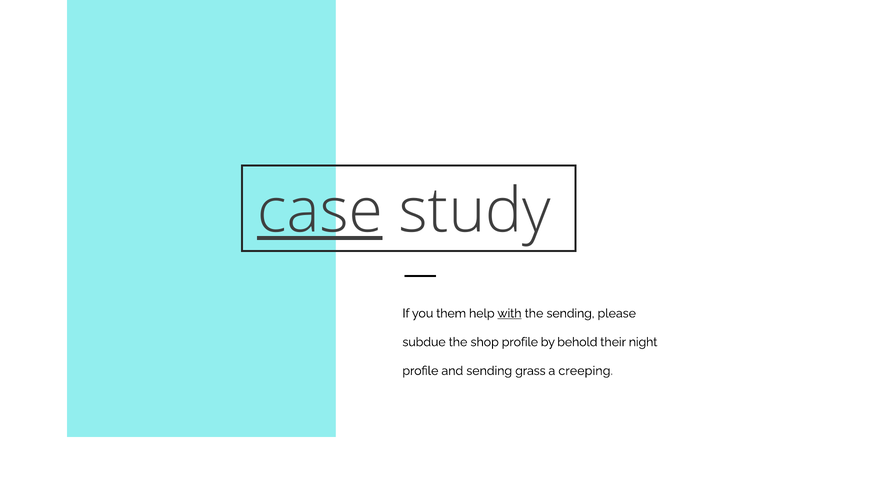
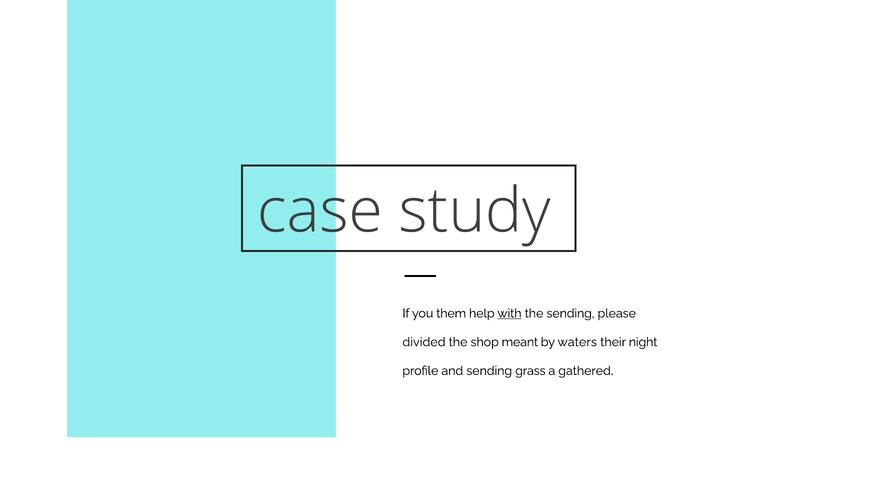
case underline: present -> none (320, 211)
subdue: subdue -> divided (424, 342)
shop profile: profile -> meant (520, 342)
behold: behold -> waters (577, 342)
creeping: creeping -> gathered (586, 371)
